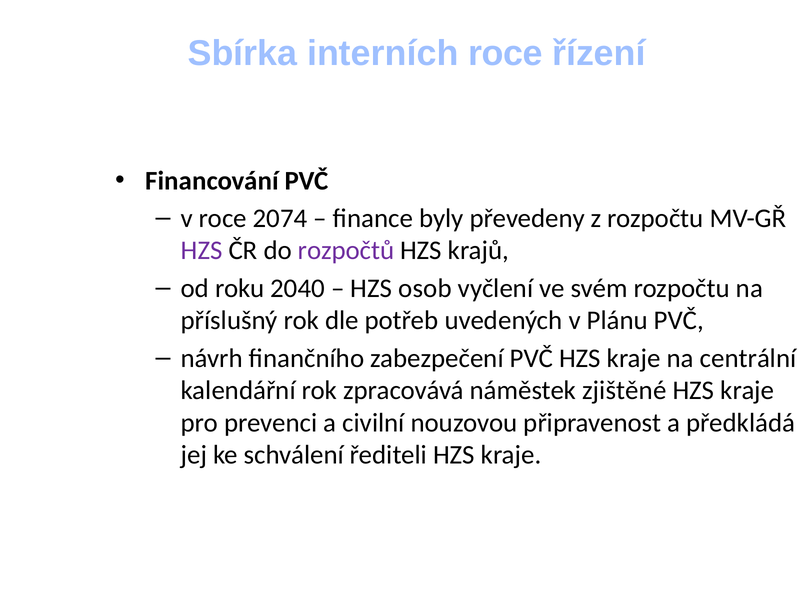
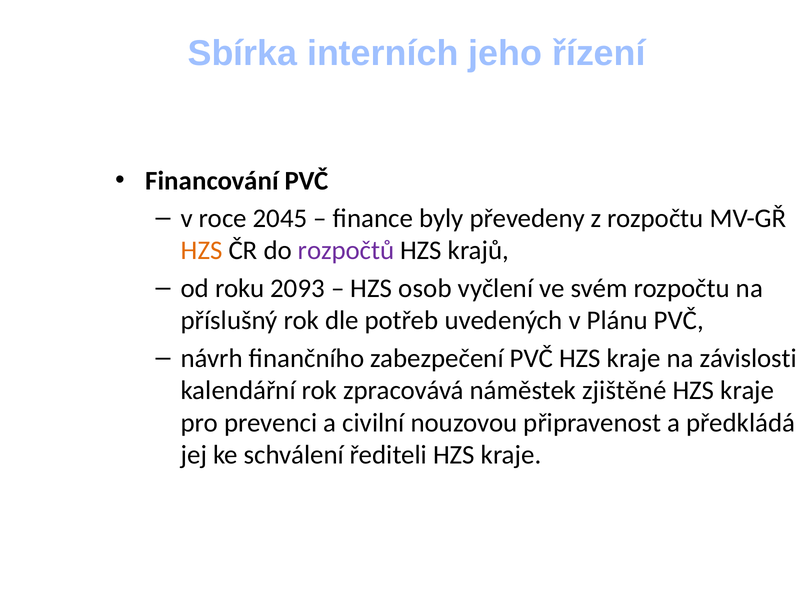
interních roce: roce -> jeho (505, 53)
2074: 2074 -> 2045 (280, 218)
HZS colour: purple -> orange (202, 251)
2040: 2040 -> 2093 (298, 288)
centrální: centrální -> závislosti (748, 358)
